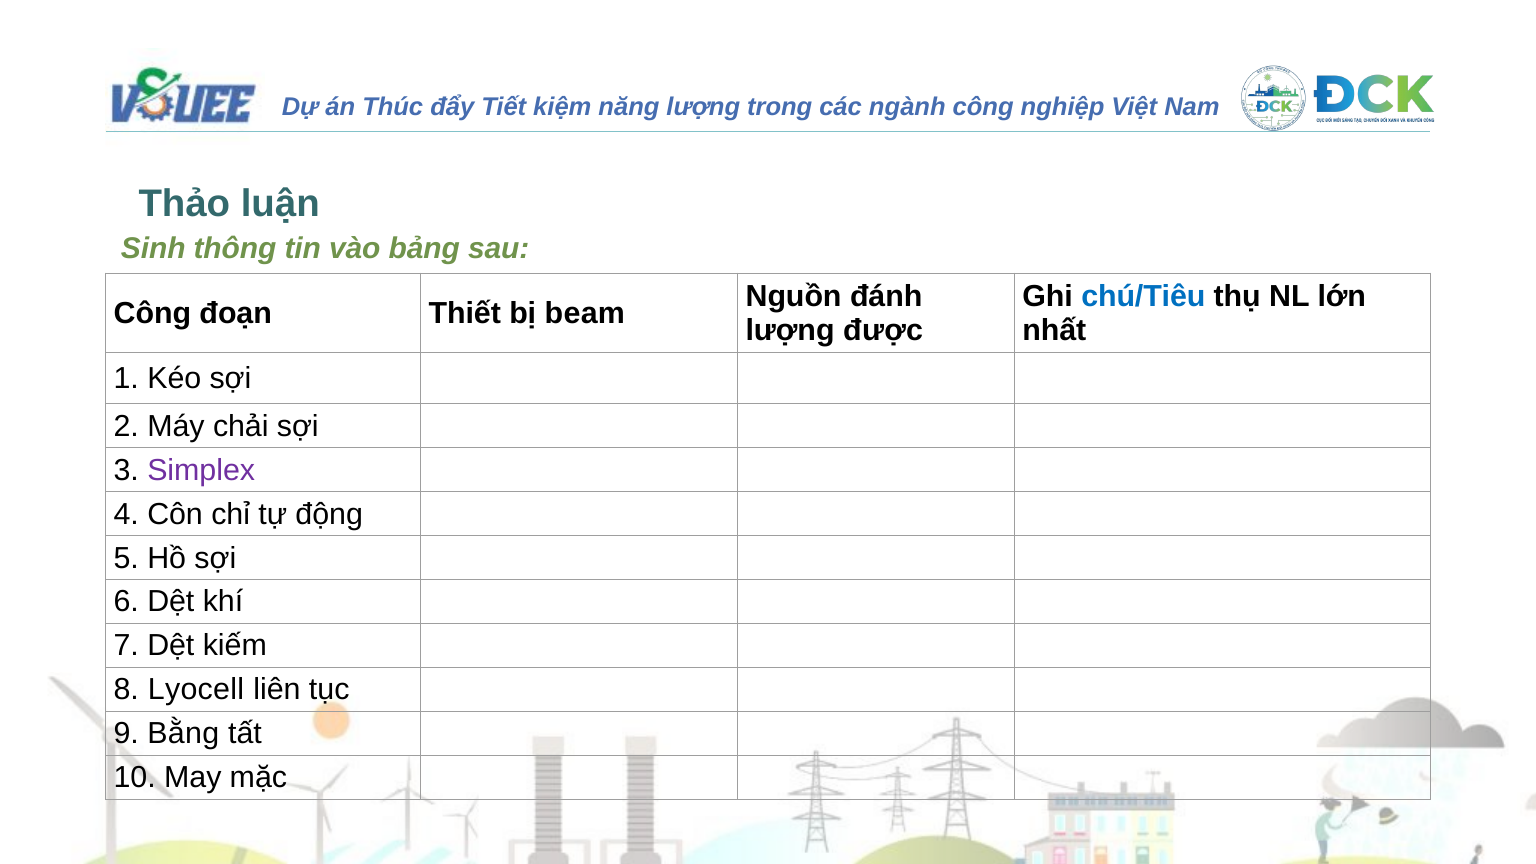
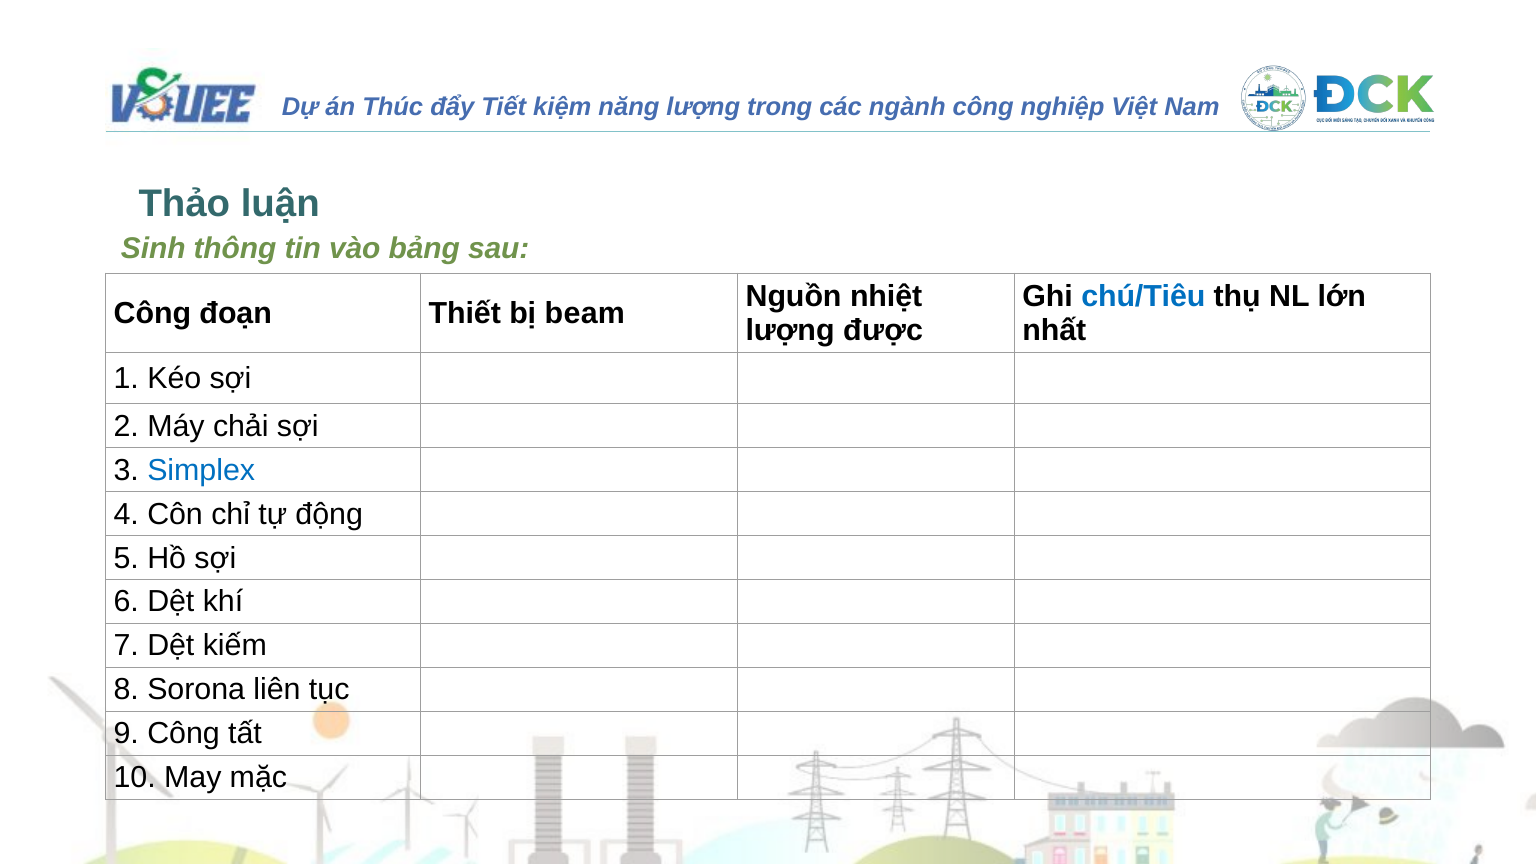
đánh: đánh -> nhiệt (886, 297)
Simplex colour: purple -> blue (201, 470)
Lyocell: Lyocell -> Sorona (196, 690)
9 Bằng: Bằng -> Công (184, 734)
